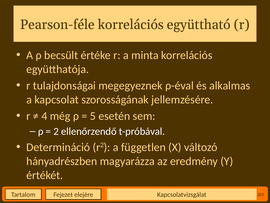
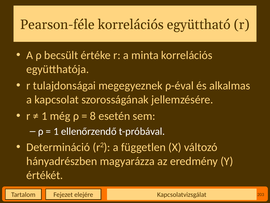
4: 4 -> 1 (44, 116)
5: 5 -> 8 (93, 116)
2: 2 -> 1 (56, 131)
